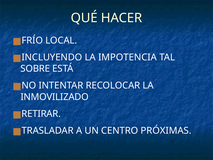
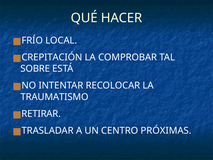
INCLUYENDO: INCLUYENDO -> CREPITACIÓN (52, 57)
IMPOTENCIA: IMPOTENCIA -> COMPROBAR (128, 57)
INMOVILIZADO: INMOVILIZADO -> TRAUMATISMO (55, 97)
